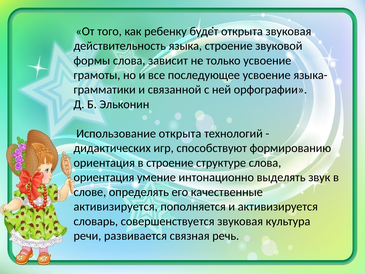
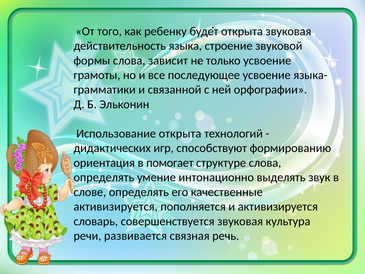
в строение: строение -> помогает (170, 163)
ориентация: ориентация -> определять (104, 177)
